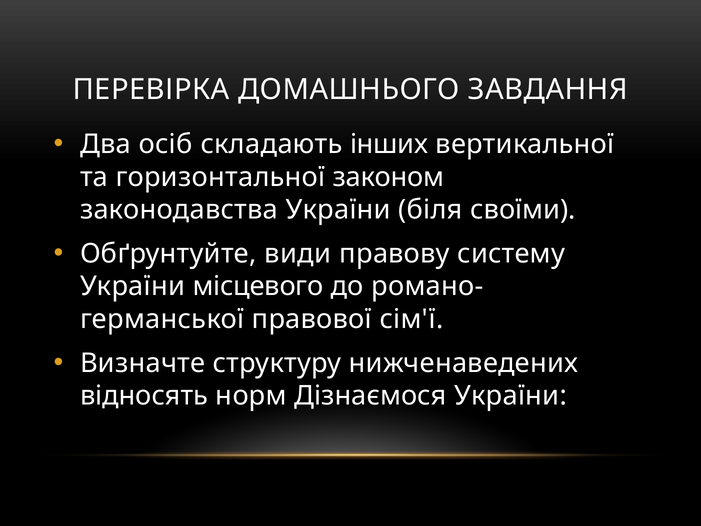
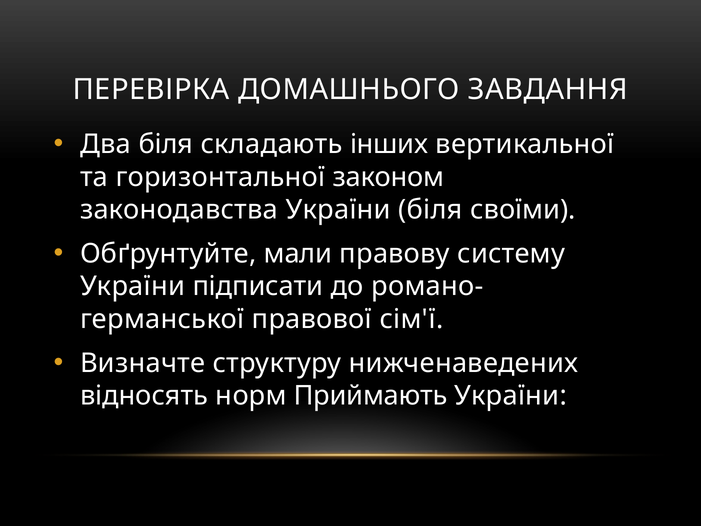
Два осіб: осіб -> біля (166, 144)
види: види -> мали (298, 254)
місцевого: місцевого -> підписати (258, 286)
Дізнаємося: Дізнаємося -> Приймають (371, 396)
